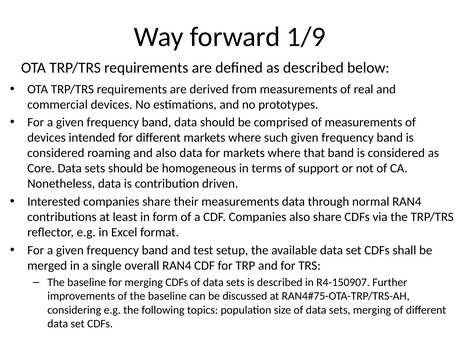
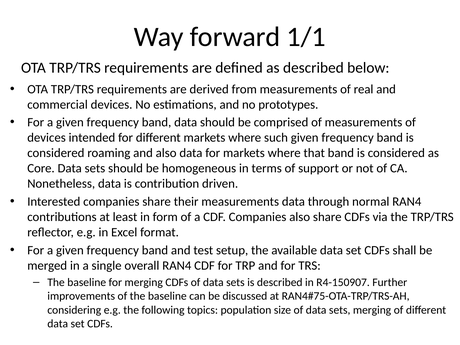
1/9: 1/9 -> 1/1 (306, 37)
